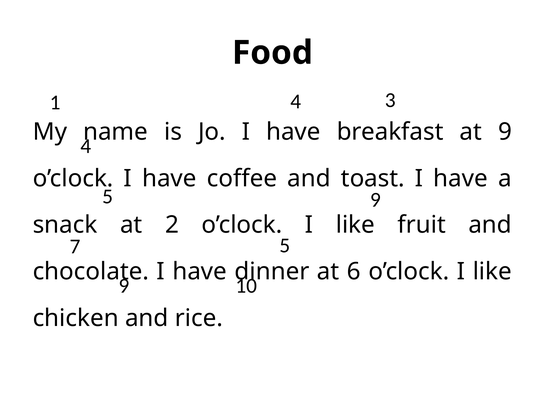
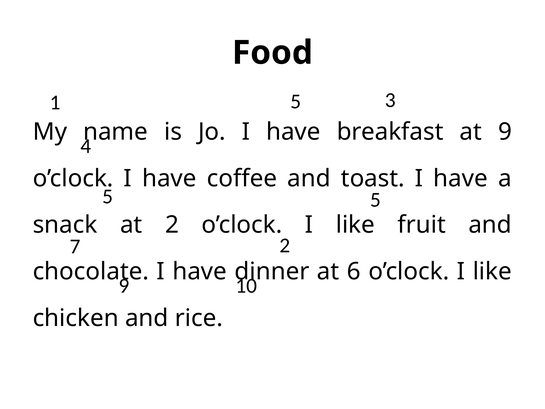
1 4: 4 -> 5 (296, 101)
9: 9 -> 5 (375, 200)
7 5: 5 -> 2 (285, 245)
